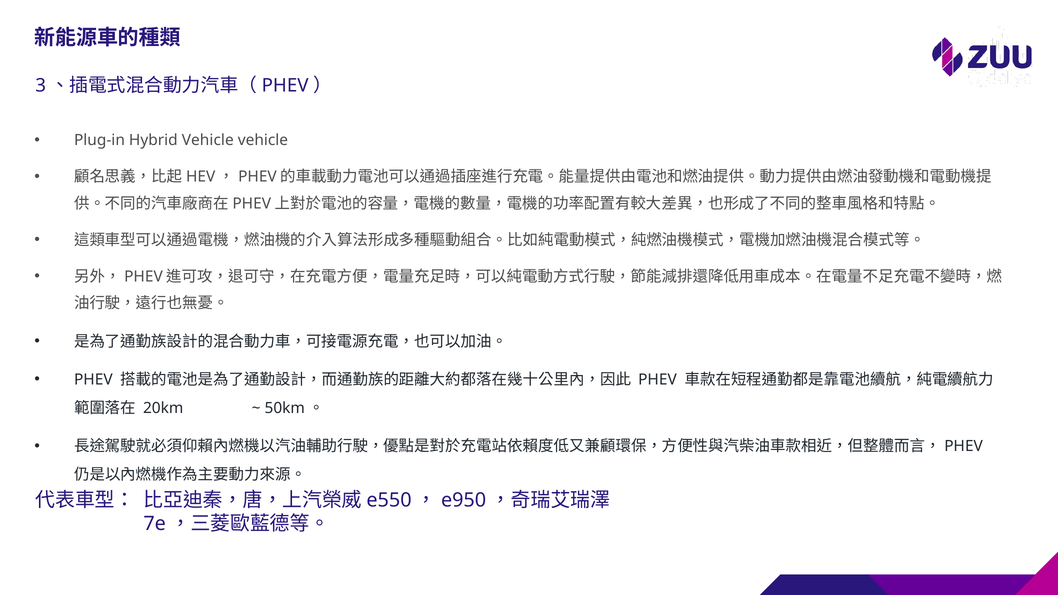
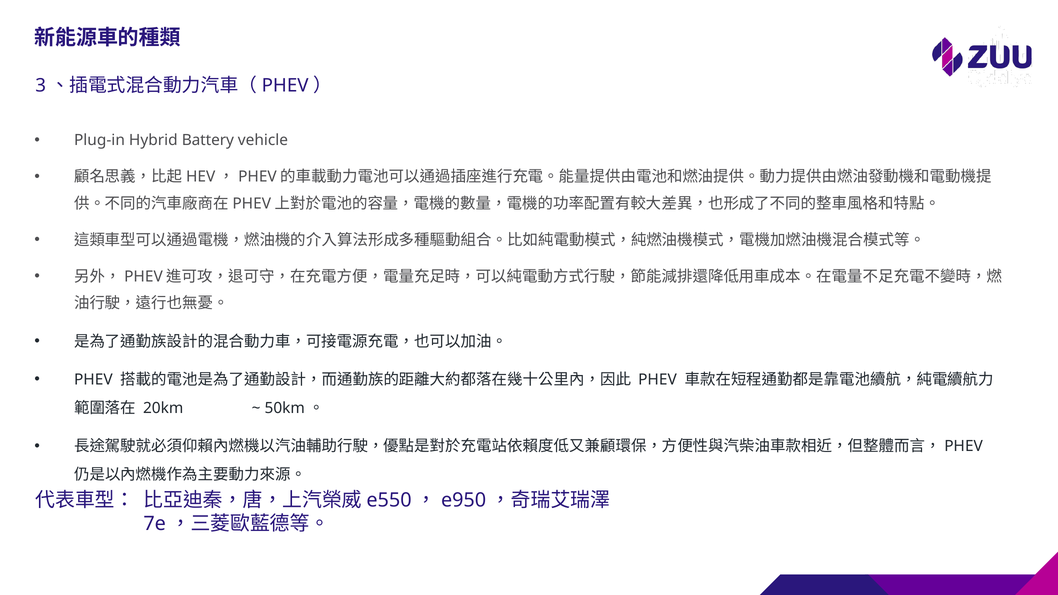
Hybrid Vehicle: Vehicle -> Battery (208, 140)
